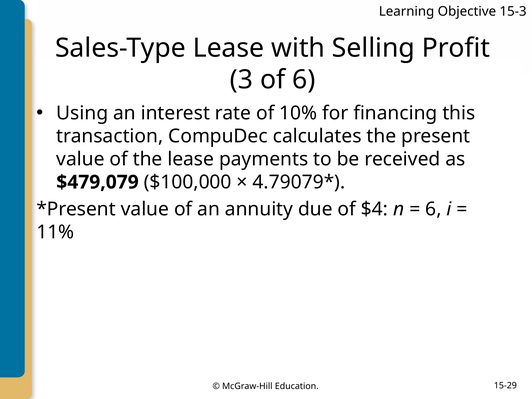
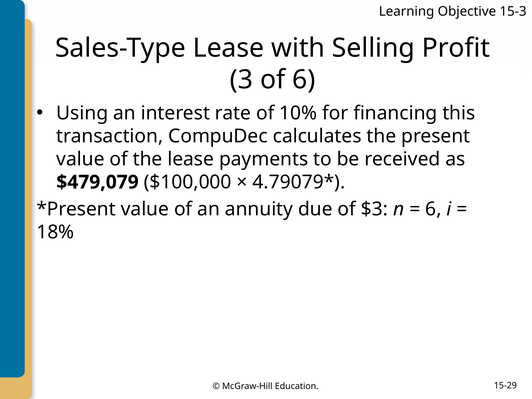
$4: $4 -> $3 (374, 209)
11%: 11% -> 18% (55, 232)
